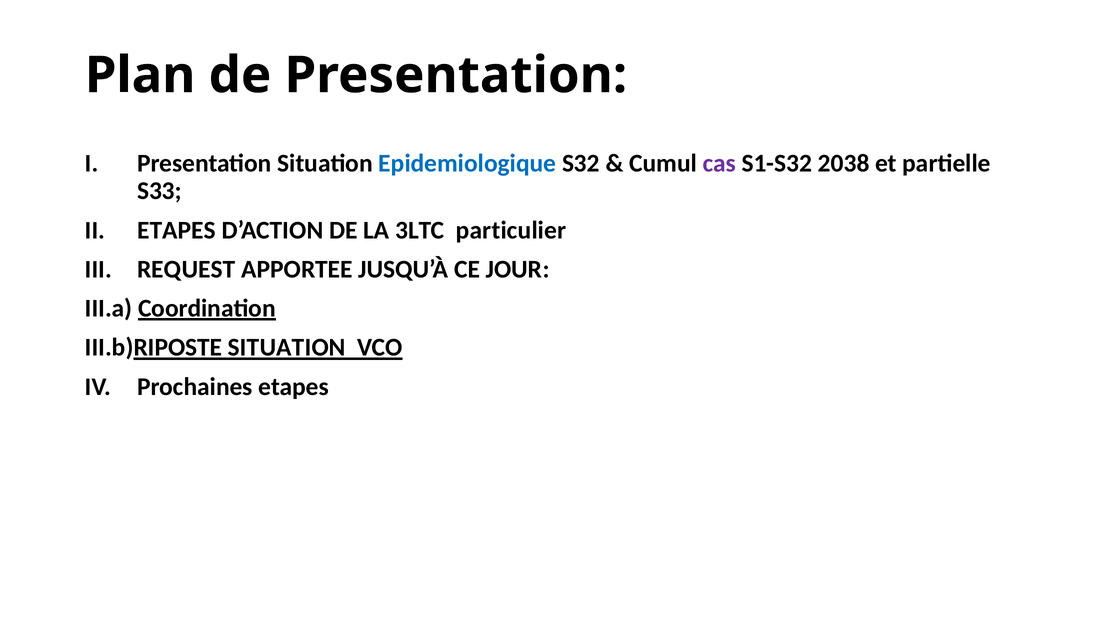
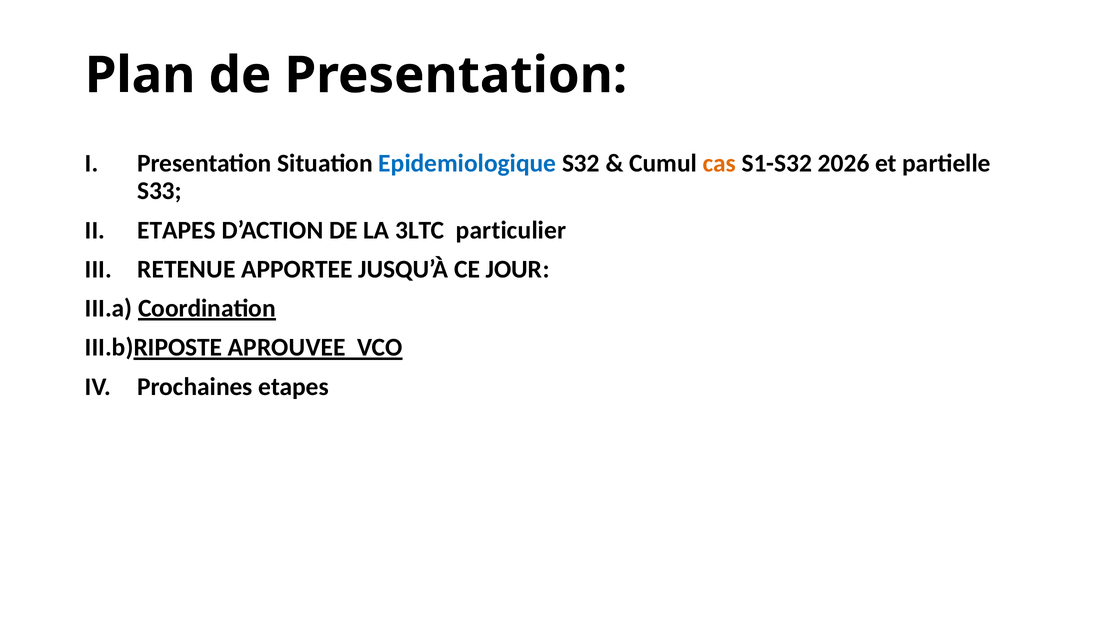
cas colour: purple -> orange (719, 163)
2038: 2038 -> 2026 (844, 163)
REQUEST: REQUEST -> RETENUE (186, 269)
III.b)RIPOSTE SITUATION: SITUATION -> APROUVEE (287, 348)
